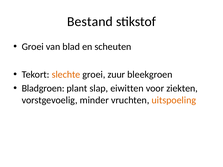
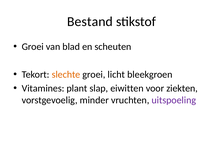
zuur: zuur -> licht (116, 75)
Bladgroen: Bladgroen -> Vitamines (43, 88)
uitspoeling colour: orange -> purple (174, 100)
